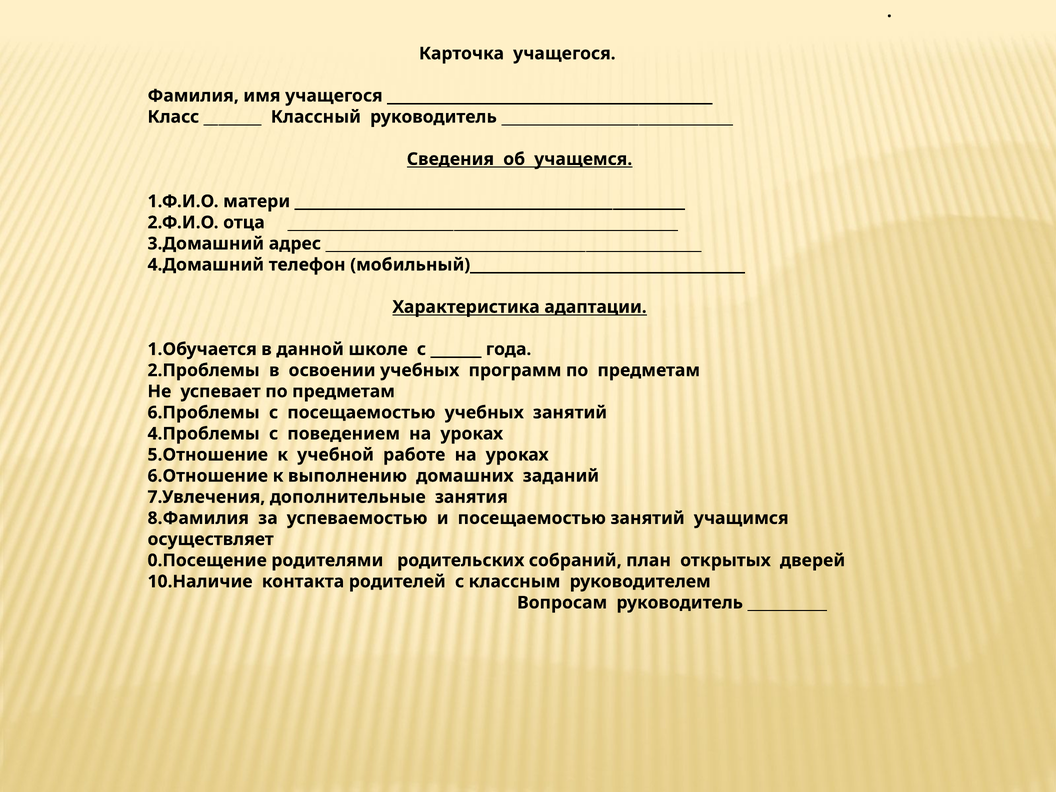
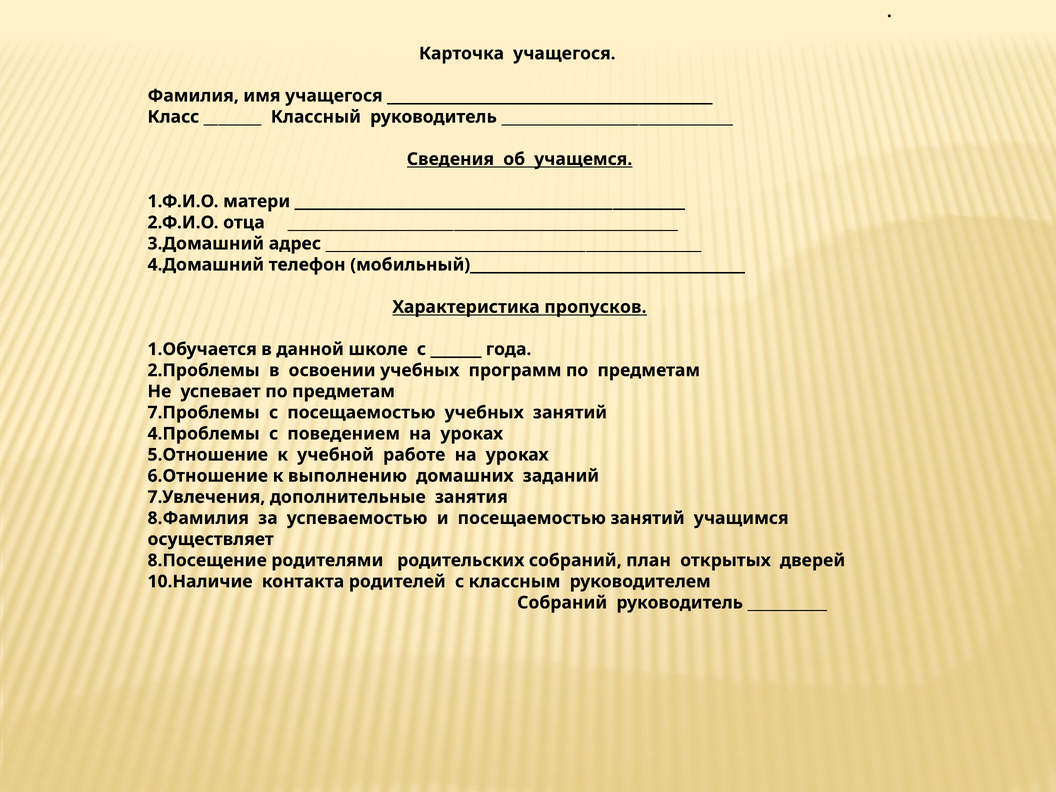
адаптации: адаптации -> пропусков (595, 307)
6.Проблемы: 6.Проблемы -> 7.Проблемы (204, 413)
0.Посещение: 0.Посещение -> 8.Посещение (207, 560)
Вопросам: Вопросам -> Собраний (562, 603)
